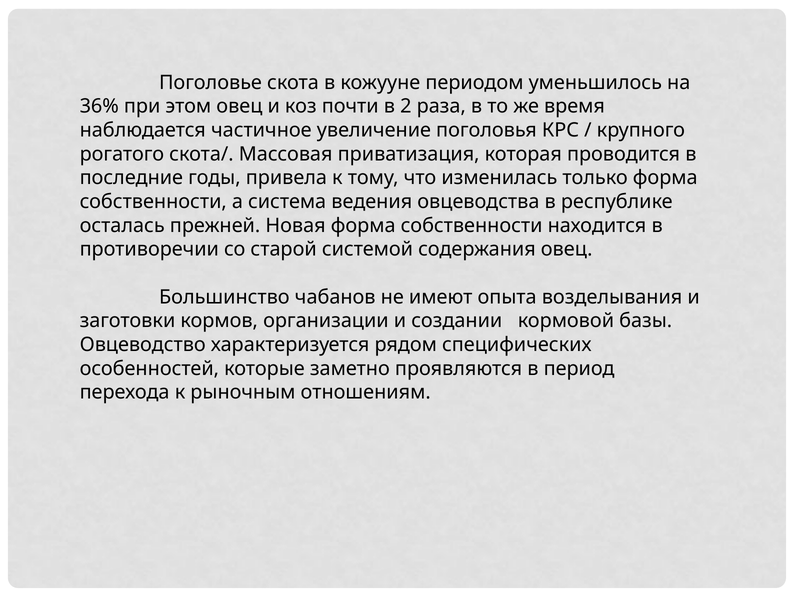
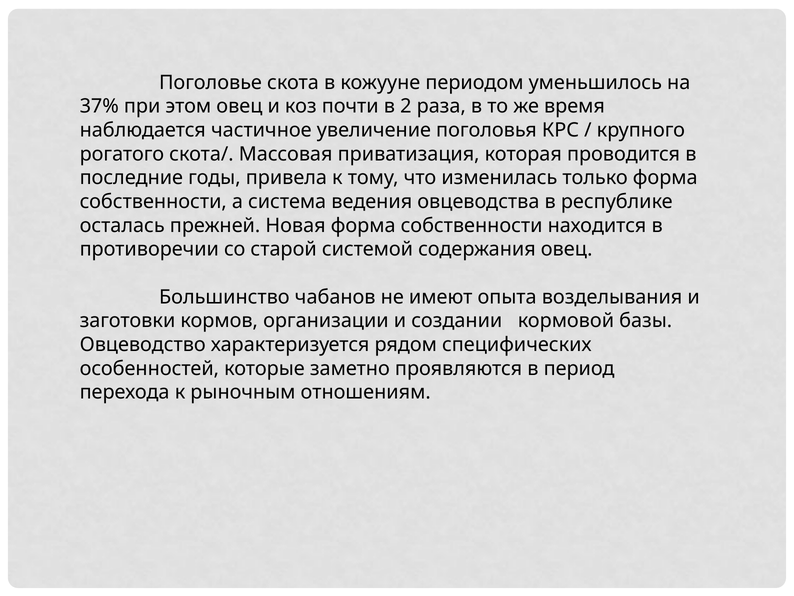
36%: 36% -> 37% (99, 106)
